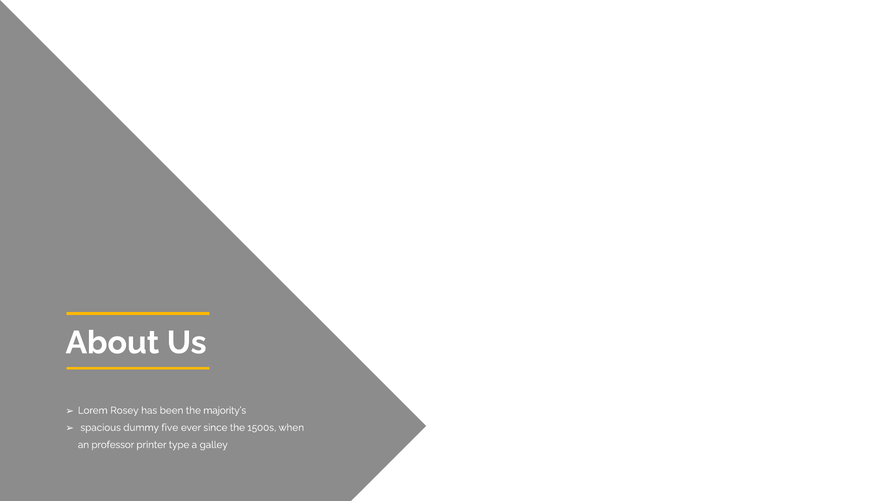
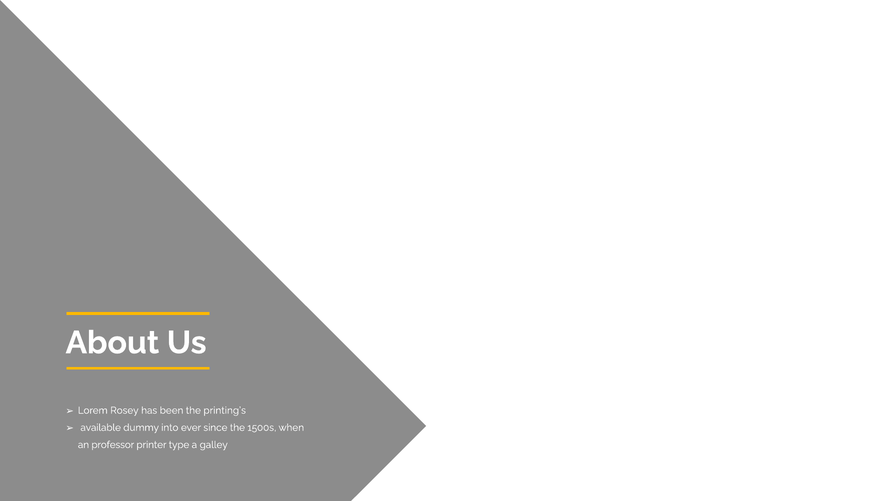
majority’s: majority’s -> printing’s (225, 411)
spacious: spacious -> available (101, 428)
five: five -> into (170, 428)
